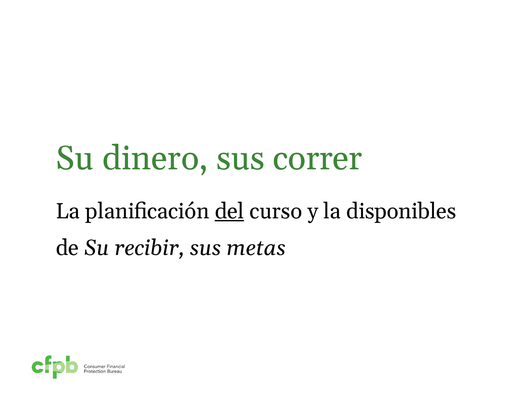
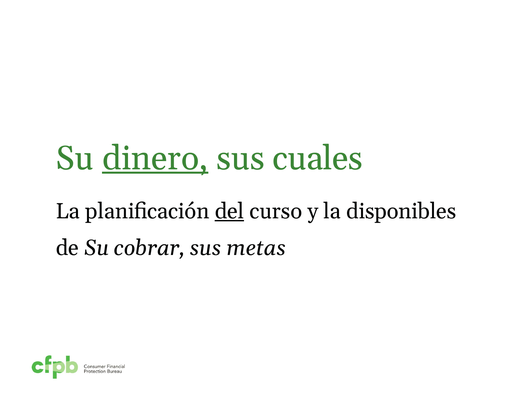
dinero underline: none -> present (155, 158)
correr: correr -> cuales (318, 158)
recibir: recibir -> cobrar (150, 248)
